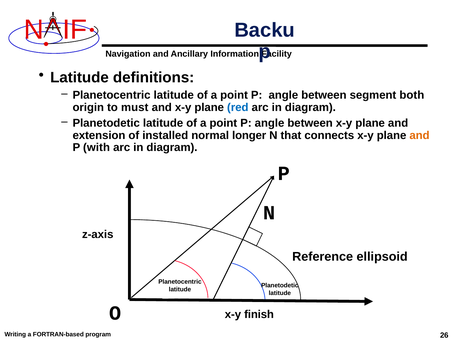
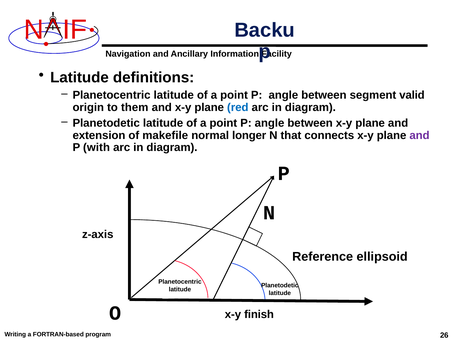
both: both -> valid (412, 95)
must: must -> them (135, 107)
installed: installed -> makefile (165, 135)
and colour: orange -> purple (419, 135)
